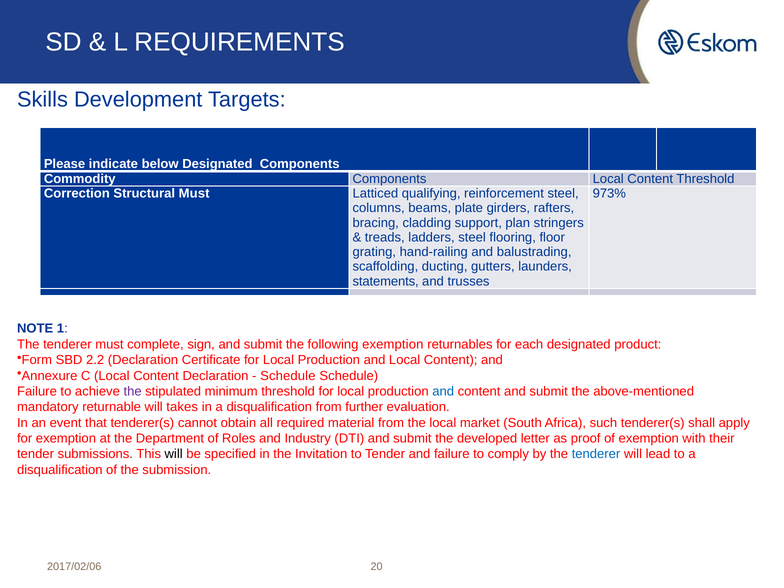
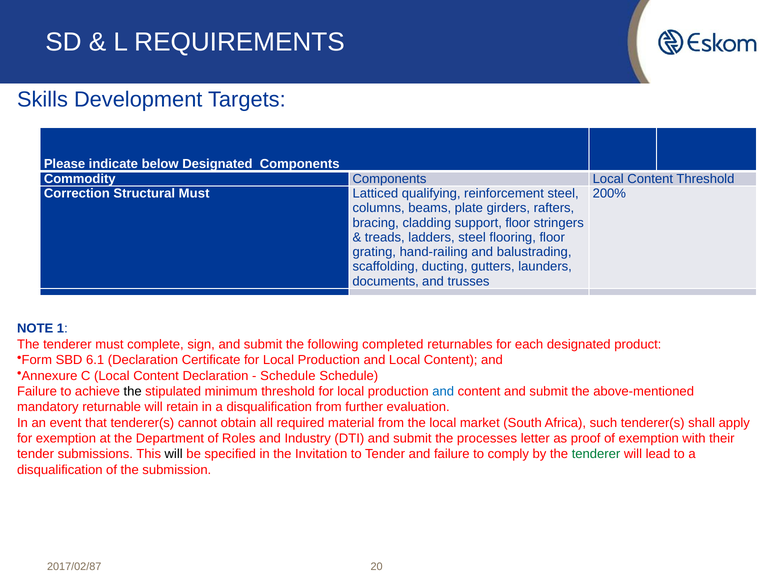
973%: 973% -> 200% (609, 193)
support plan: plan -> floor (518, 223)
statements: statements -> documents (386, 281)
following exemption: exemption -> completed (393, 344)
2.2: 2.2 -> 6.1 (95, 360)
the colour: purple -> black (133, 391)
takes: takes -> retain (182, 407)
developed: developed -> processes (487, 438)
tenderer colour: blue -> green (596, 454)
2017/02/06: 2017/02/06 -> 2017/02/87 (74, 567)
